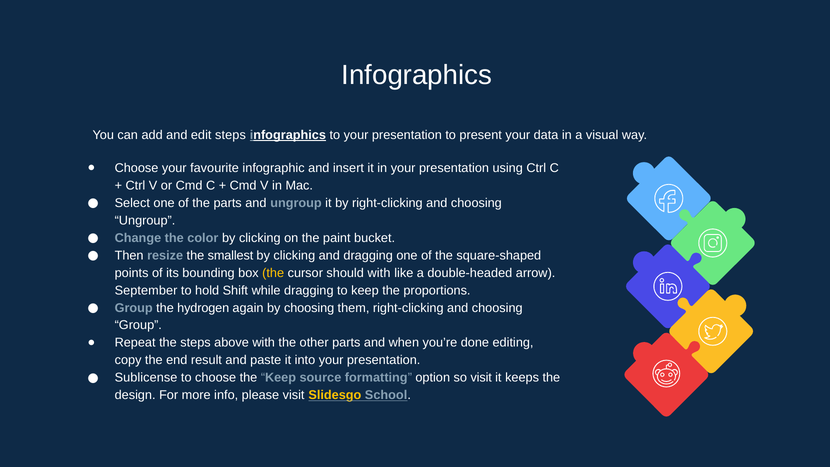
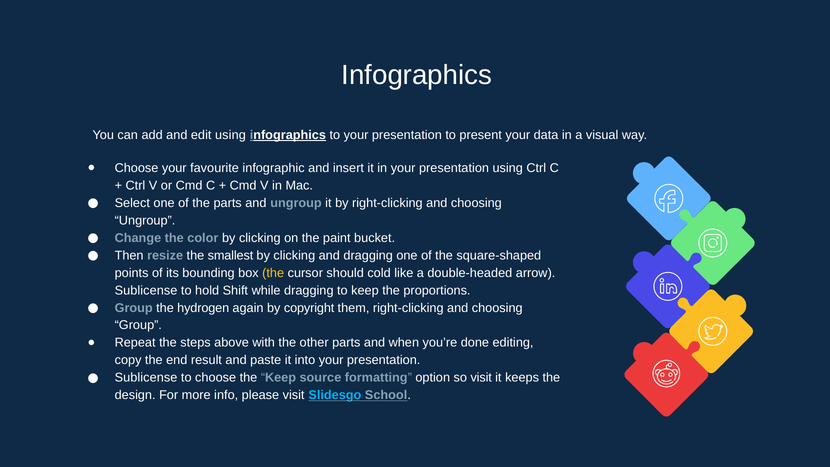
edit steps: steps -> using (230, 135)
should with: with -> cold (379, 273)
September: September -> Sublicense (146, 290)
by choosing: choosing -> copyright (309, 308)
Slidesgo colour: yellow -> light blue (335, 395)
